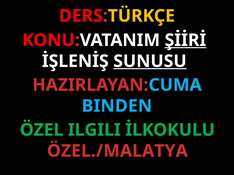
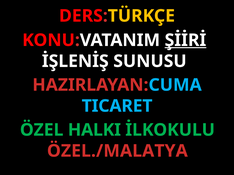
SUNUSU underline: present -> none (150, 61)
BINDEN: BINDEN -> TICARET (117, 106)
ILGILI: ILGILI -> HALKI (94, 130)
